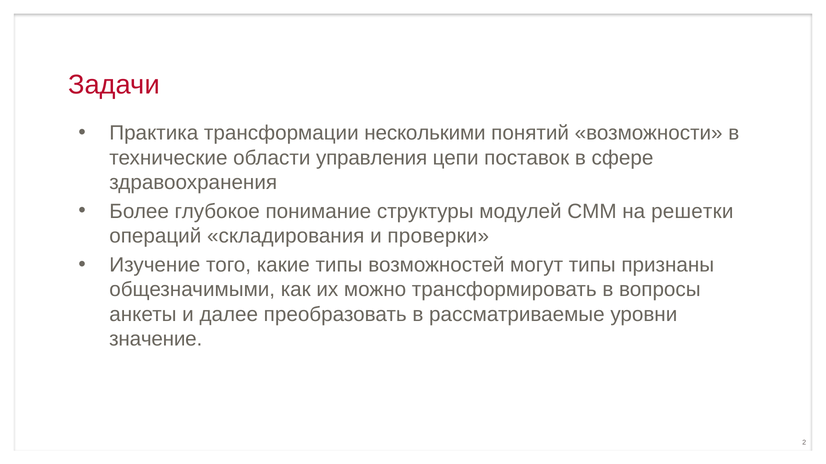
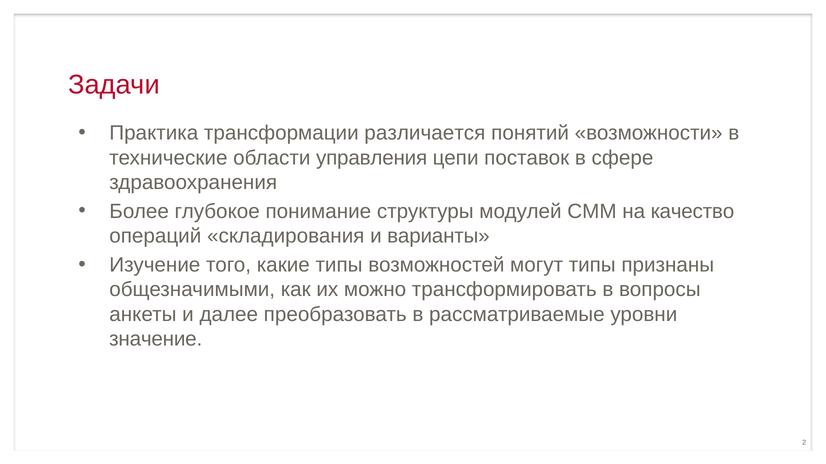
несколькими: несколькими -> различается (425, 133)
решетки: решетки -> качество (692, 212)
проверки: проверки -> варианты (438, 236)
